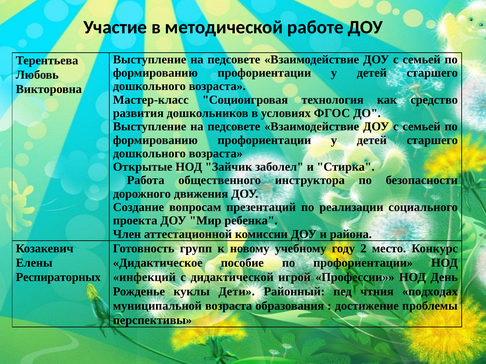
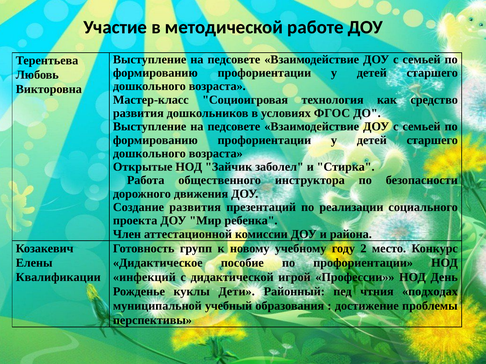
Создание вопросам: вопросам -> развития (195, 207)
Респираторных: Респираторных -> Квалификации (58, 278)
муниципальной возраста: возраста -> учебный (229, 306)
